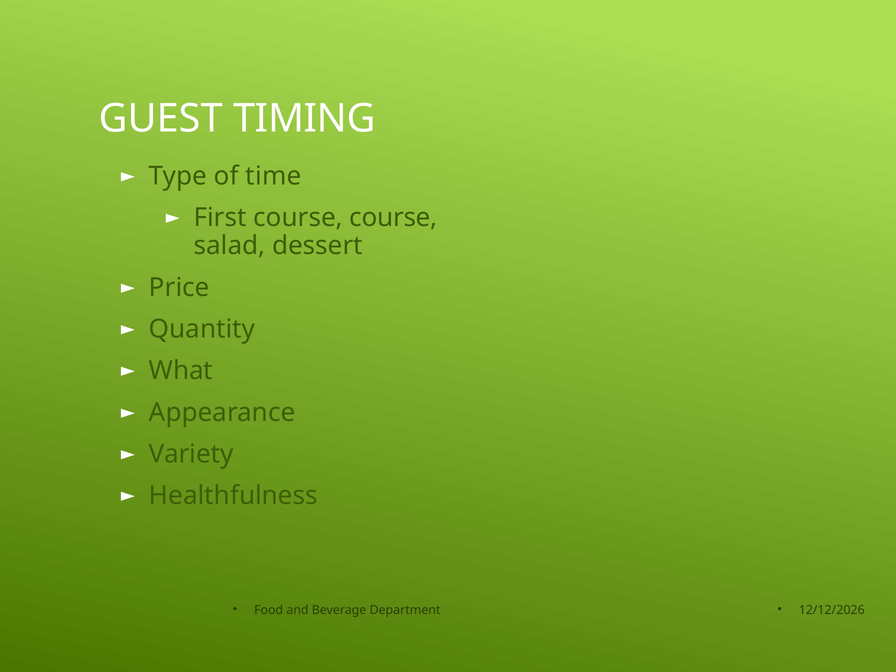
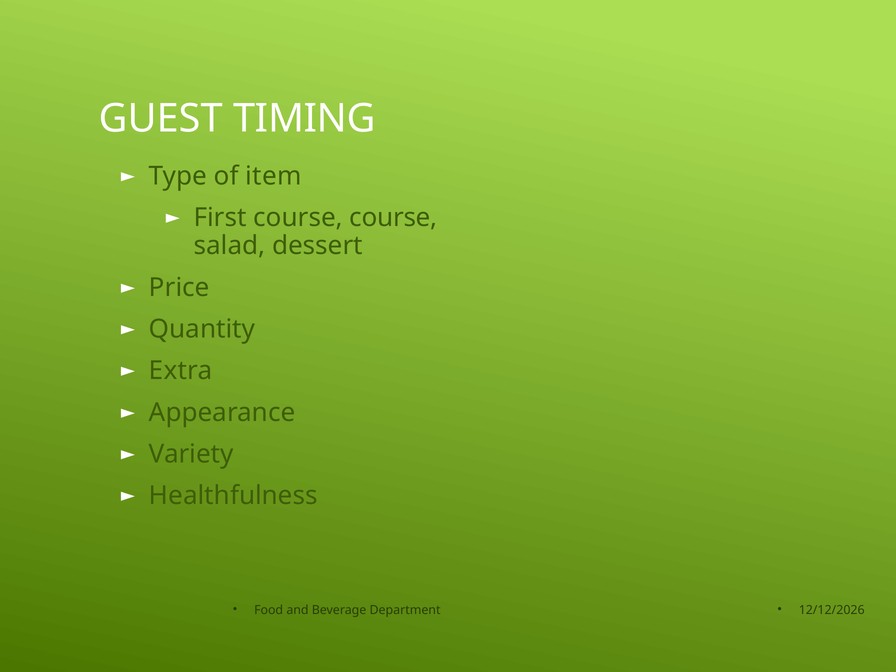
time: time -> item (274, 176)
What: What -> Extra (181, 371)
